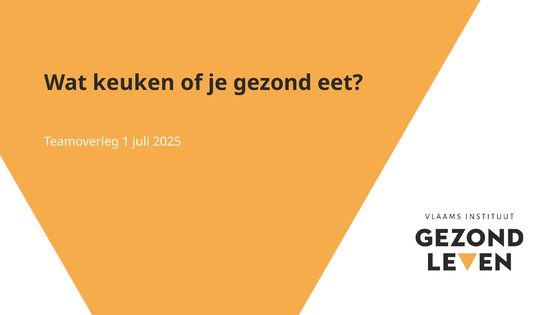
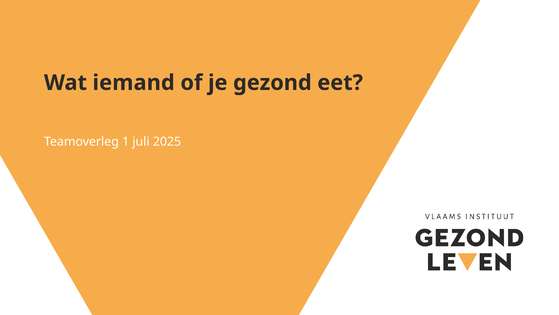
keuken: keuken -> iemand (134, 83)
